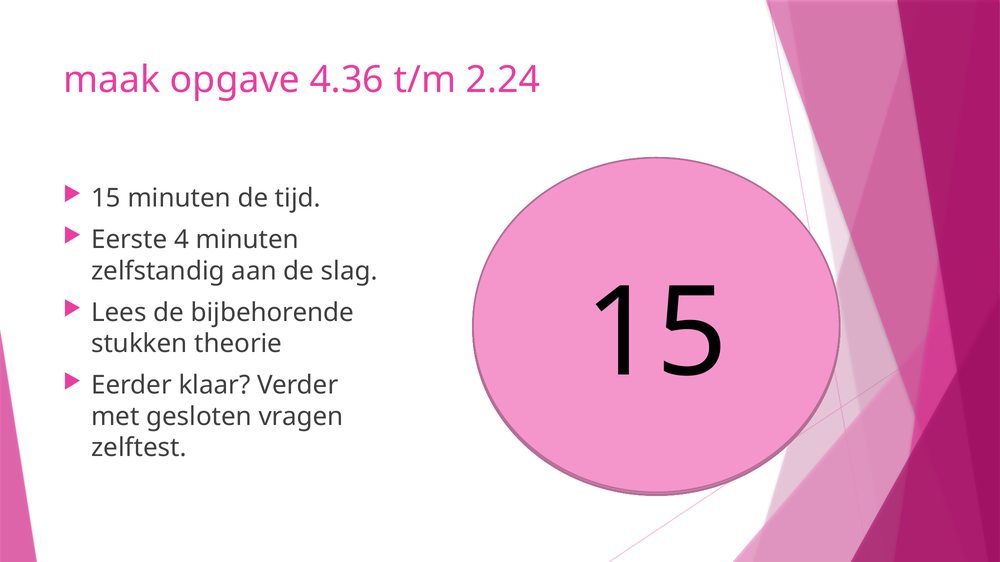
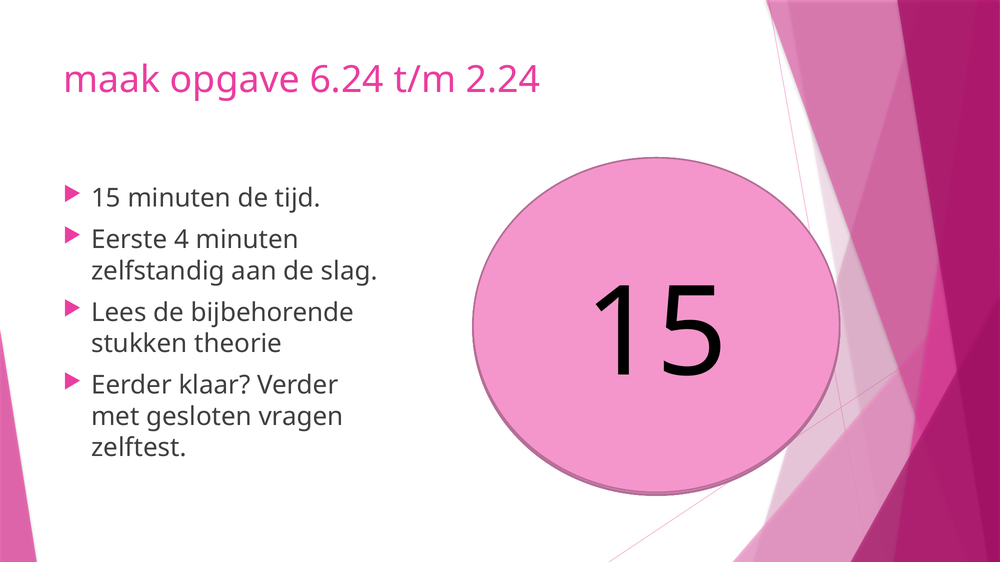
4.36: 4.36 -> 6.24 (347, 80)
